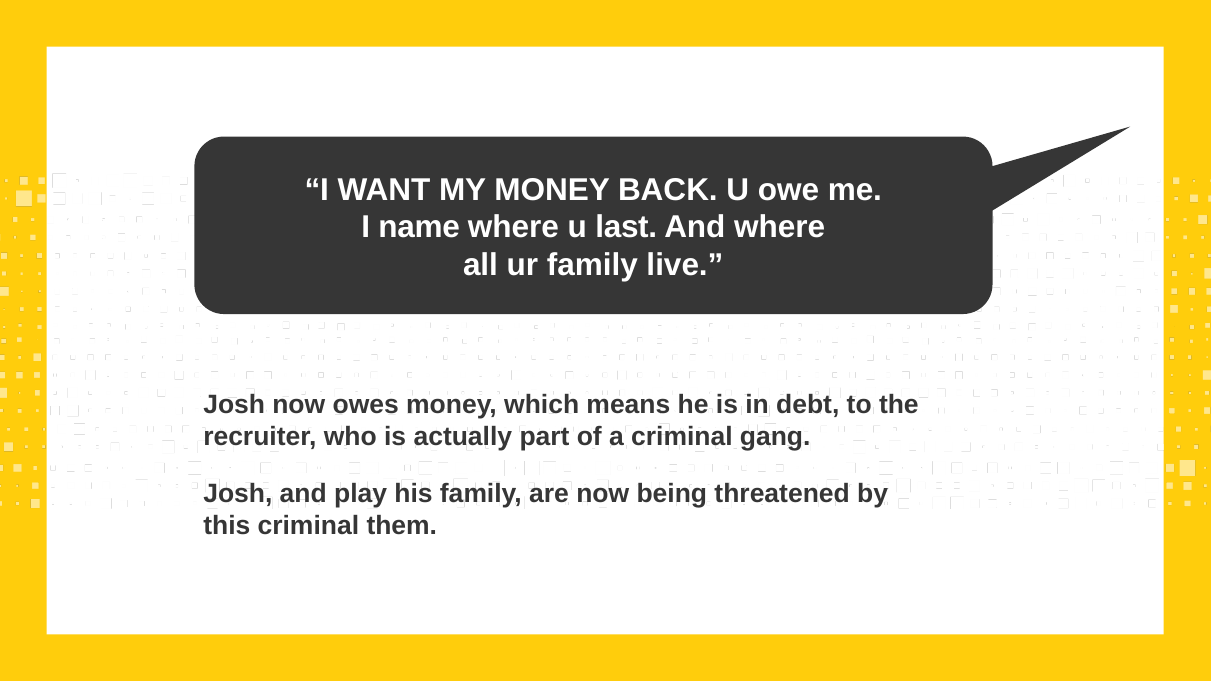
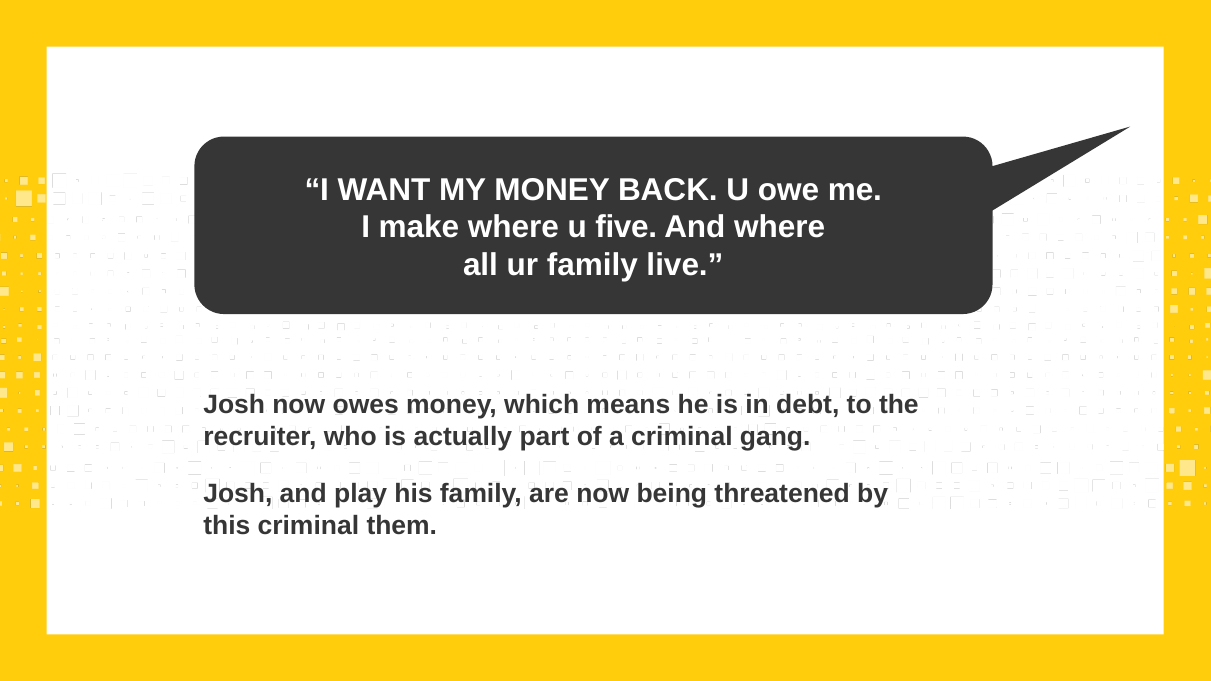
name: name -> make (419, 228)
last: last -> five (626, 228)
